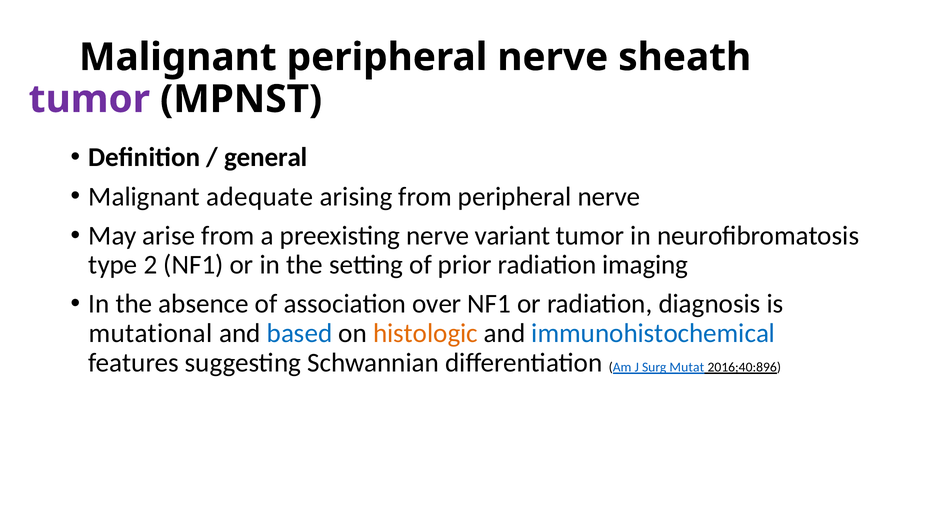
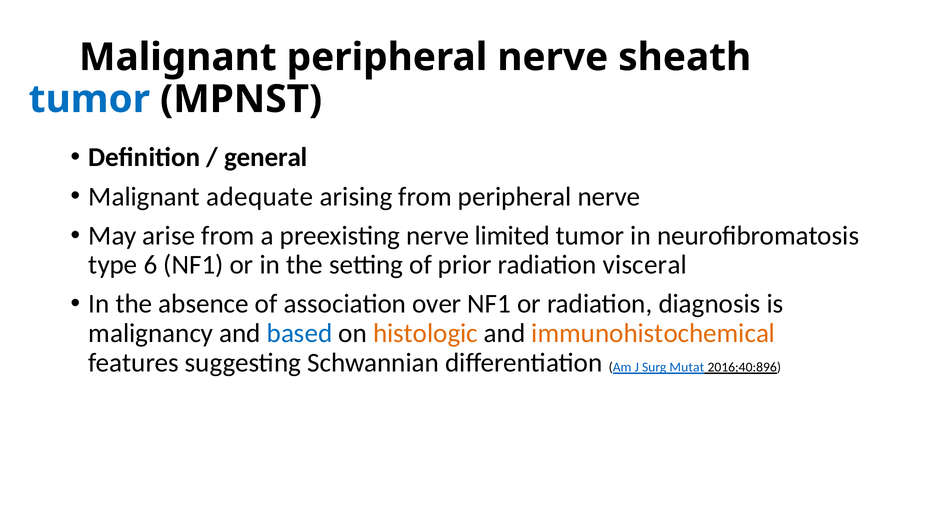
tumor colour: purple -> blue (89, 99)
variant: variant -> limited (512, 235)
2: 2 -> 6 (150, 265)
imaging: imaging -> visceral (645, 265)
mutational: mutational -> malignancy (151, 333)
immunohistochemical colour: blue -> orange (653, 333)
